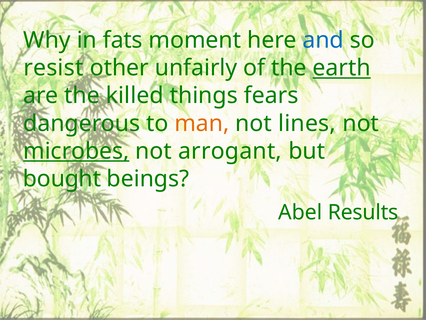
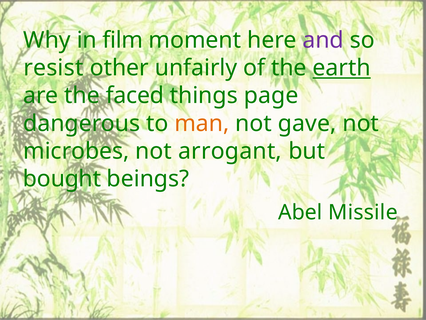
fats: fats -> film (123, 40)
and colour: blue -> purple (323, 40)
killed: killed -> faced (135, 96)
fears: fears -> page (271, 96)
lines: lines -> gave (307, 123)
microbes underline: present -> none (76, 151)
Results: Results -> Missile (363, 212)
